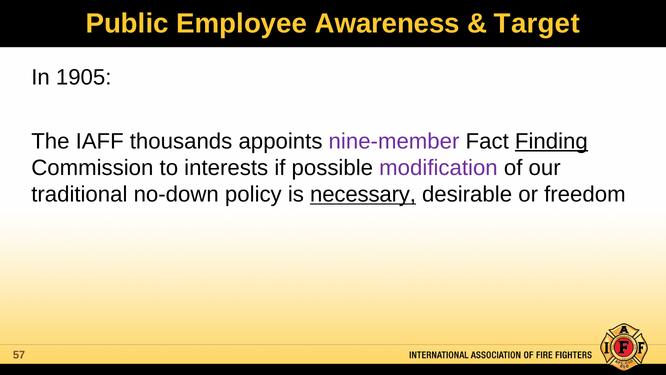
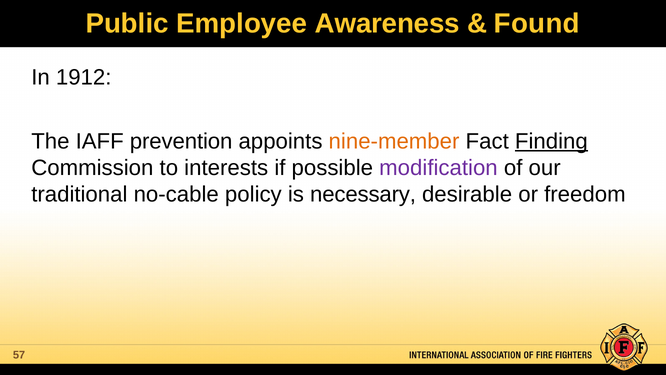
Target: Target -> Found (537, 24)
1905: 1905 -> 1912 (84, 77)
thousands: thousands -> prevention (181, 141)
nine-member colour: purple -> orange (394, 141)
no-down: no-down -> no-cable (176, 194)
necessary underline: present -> none (363, 194)
